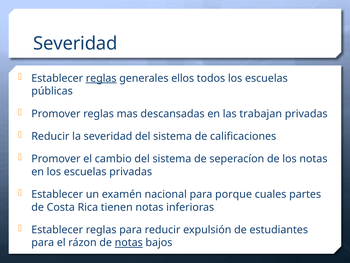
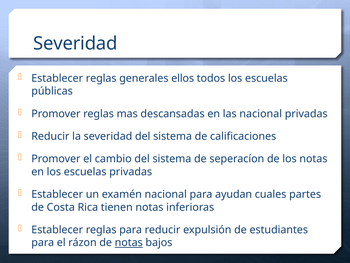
reglas underline: present -> none (101, 78)
las trabajan: trabajan -> nacional (261, 114)
porque: porque -> ayudan (234, 194)
